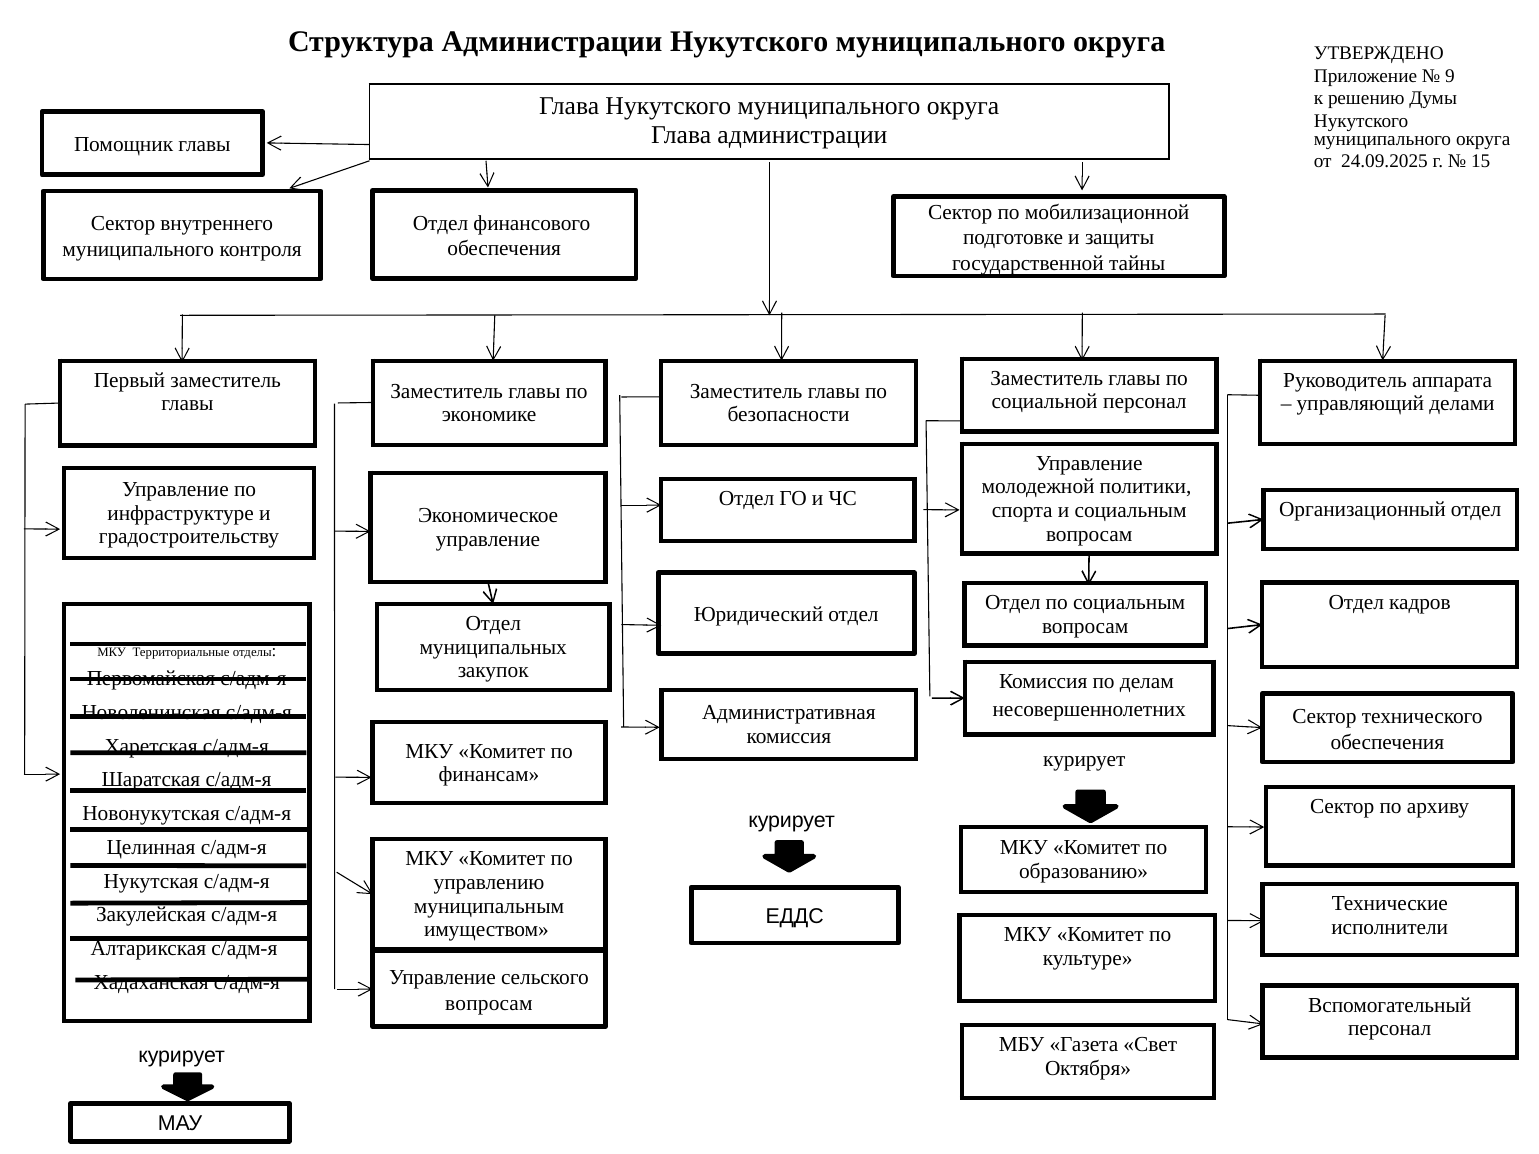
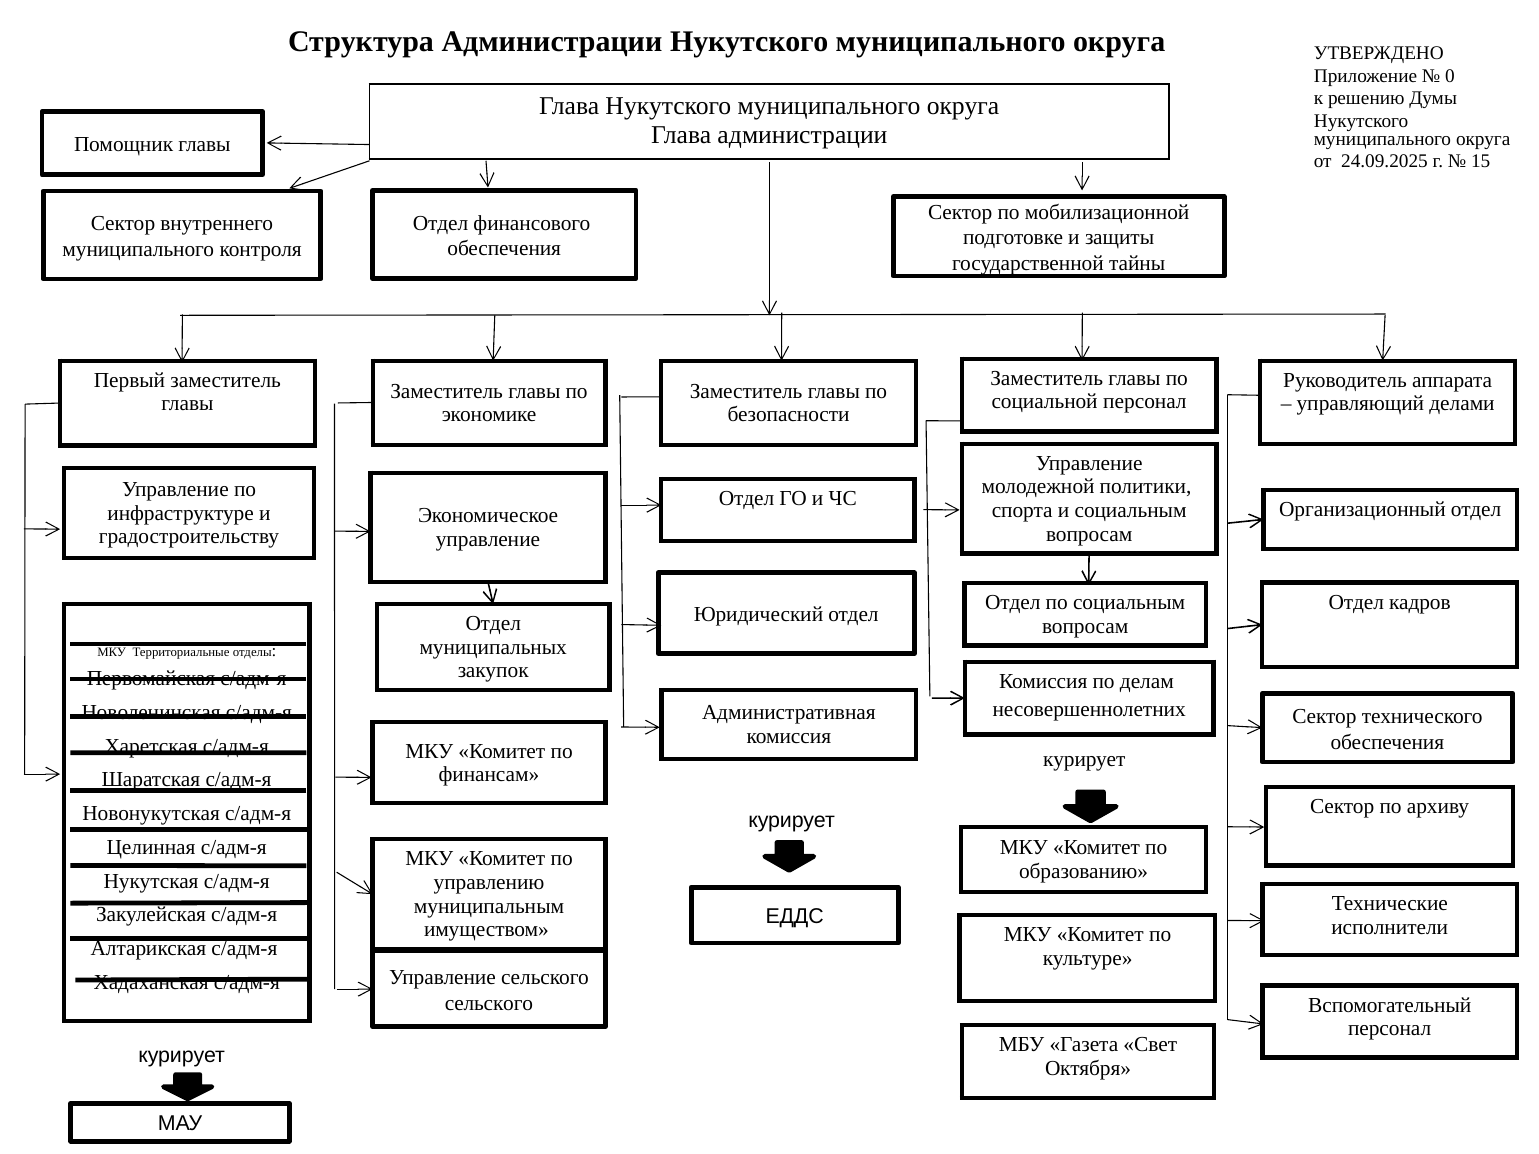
9: 9 -> 0 (1450, 76)
вопросам: вопросам -> сельского (489, 1003)
